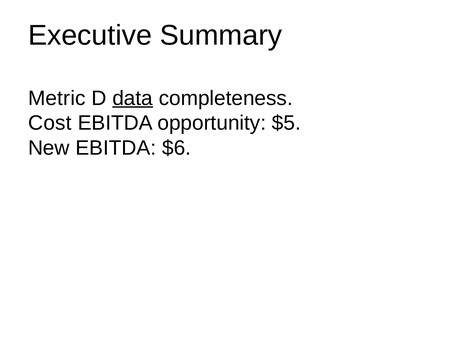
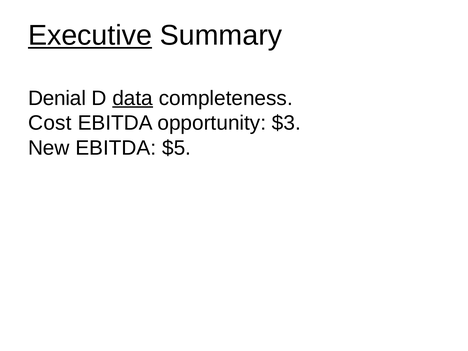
Executive underline: none -> present (90, 36)
Metric: Metric -> Denial (57, 98)
$5: $5 -> $3 (286, 123)
$6: $6 -> $5 (177, 148)
